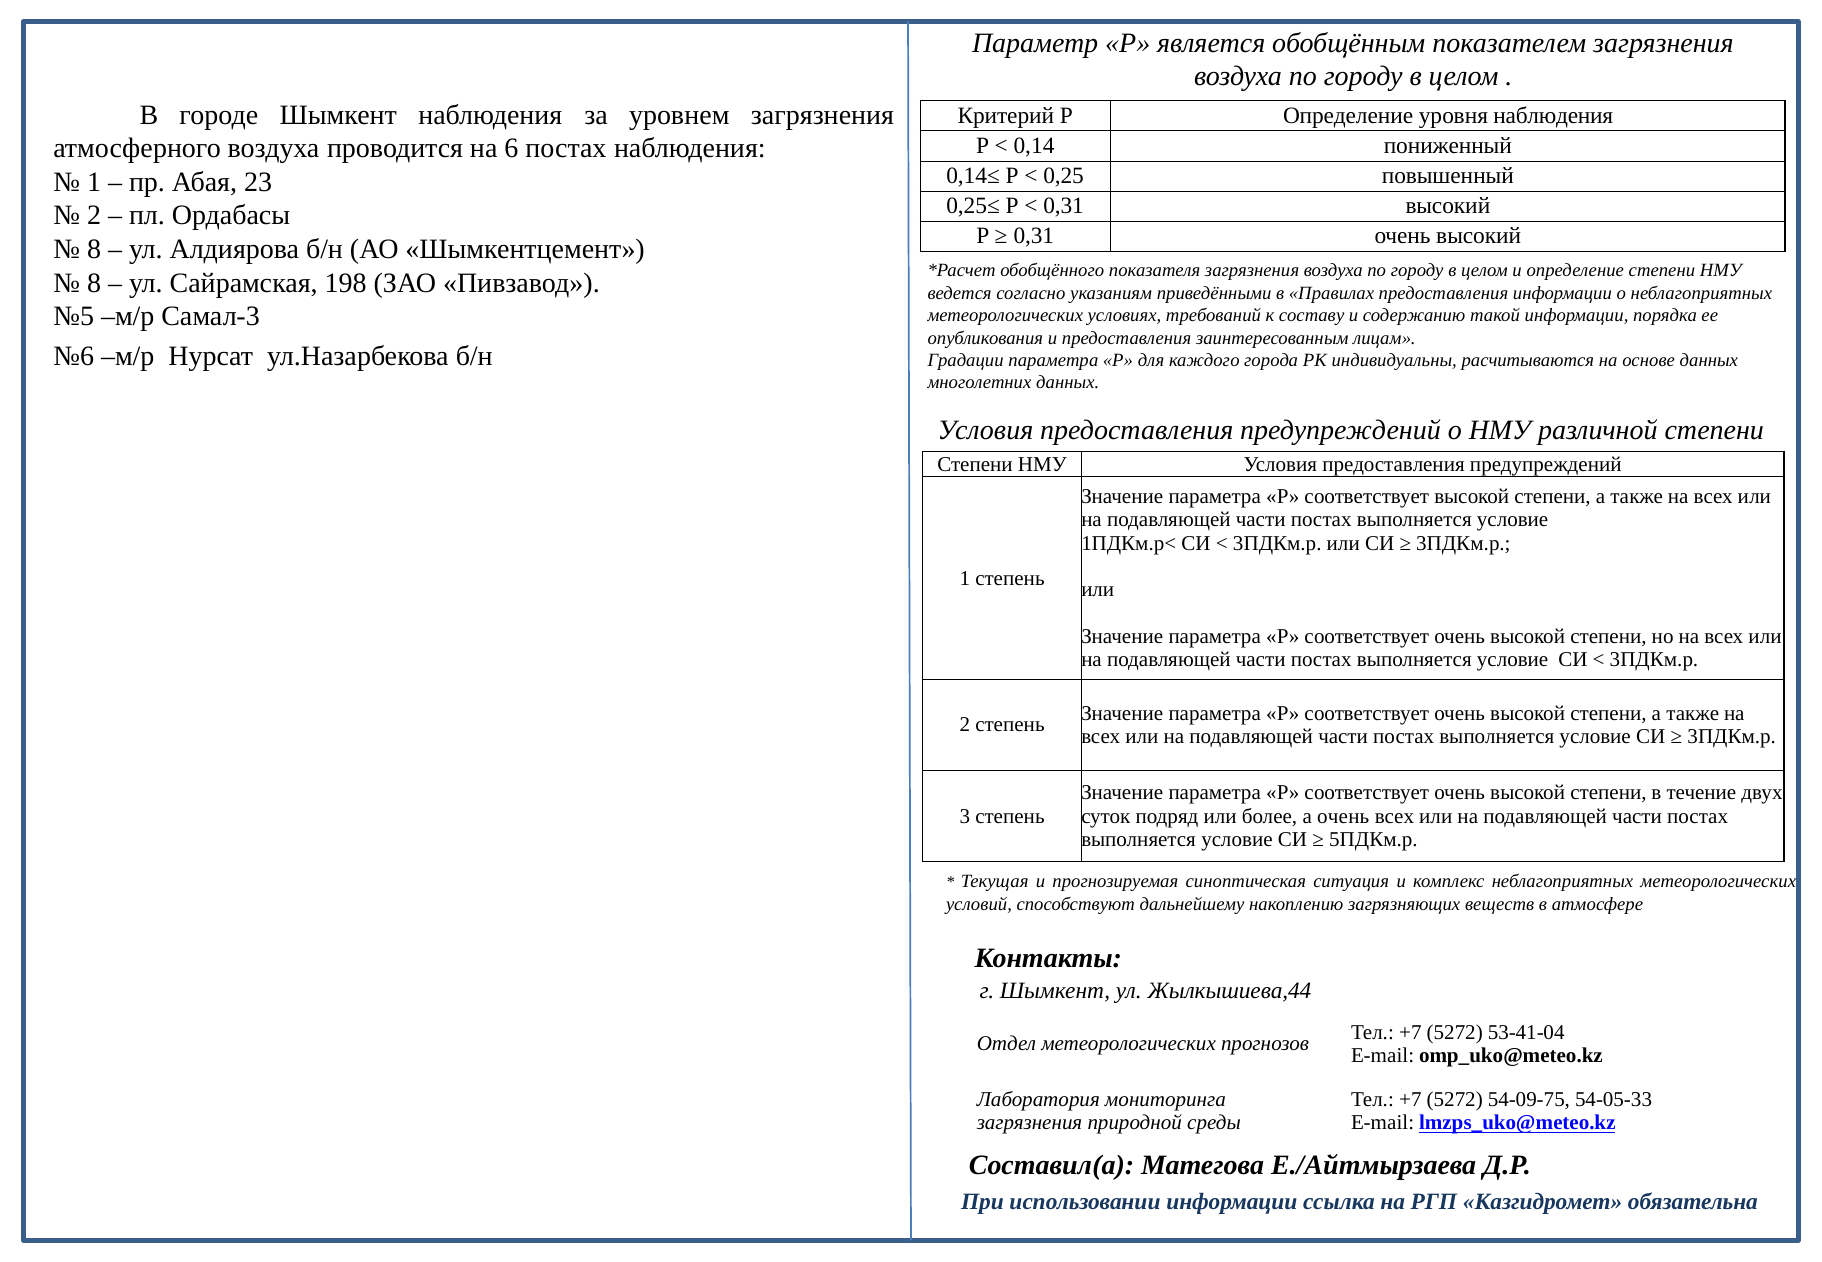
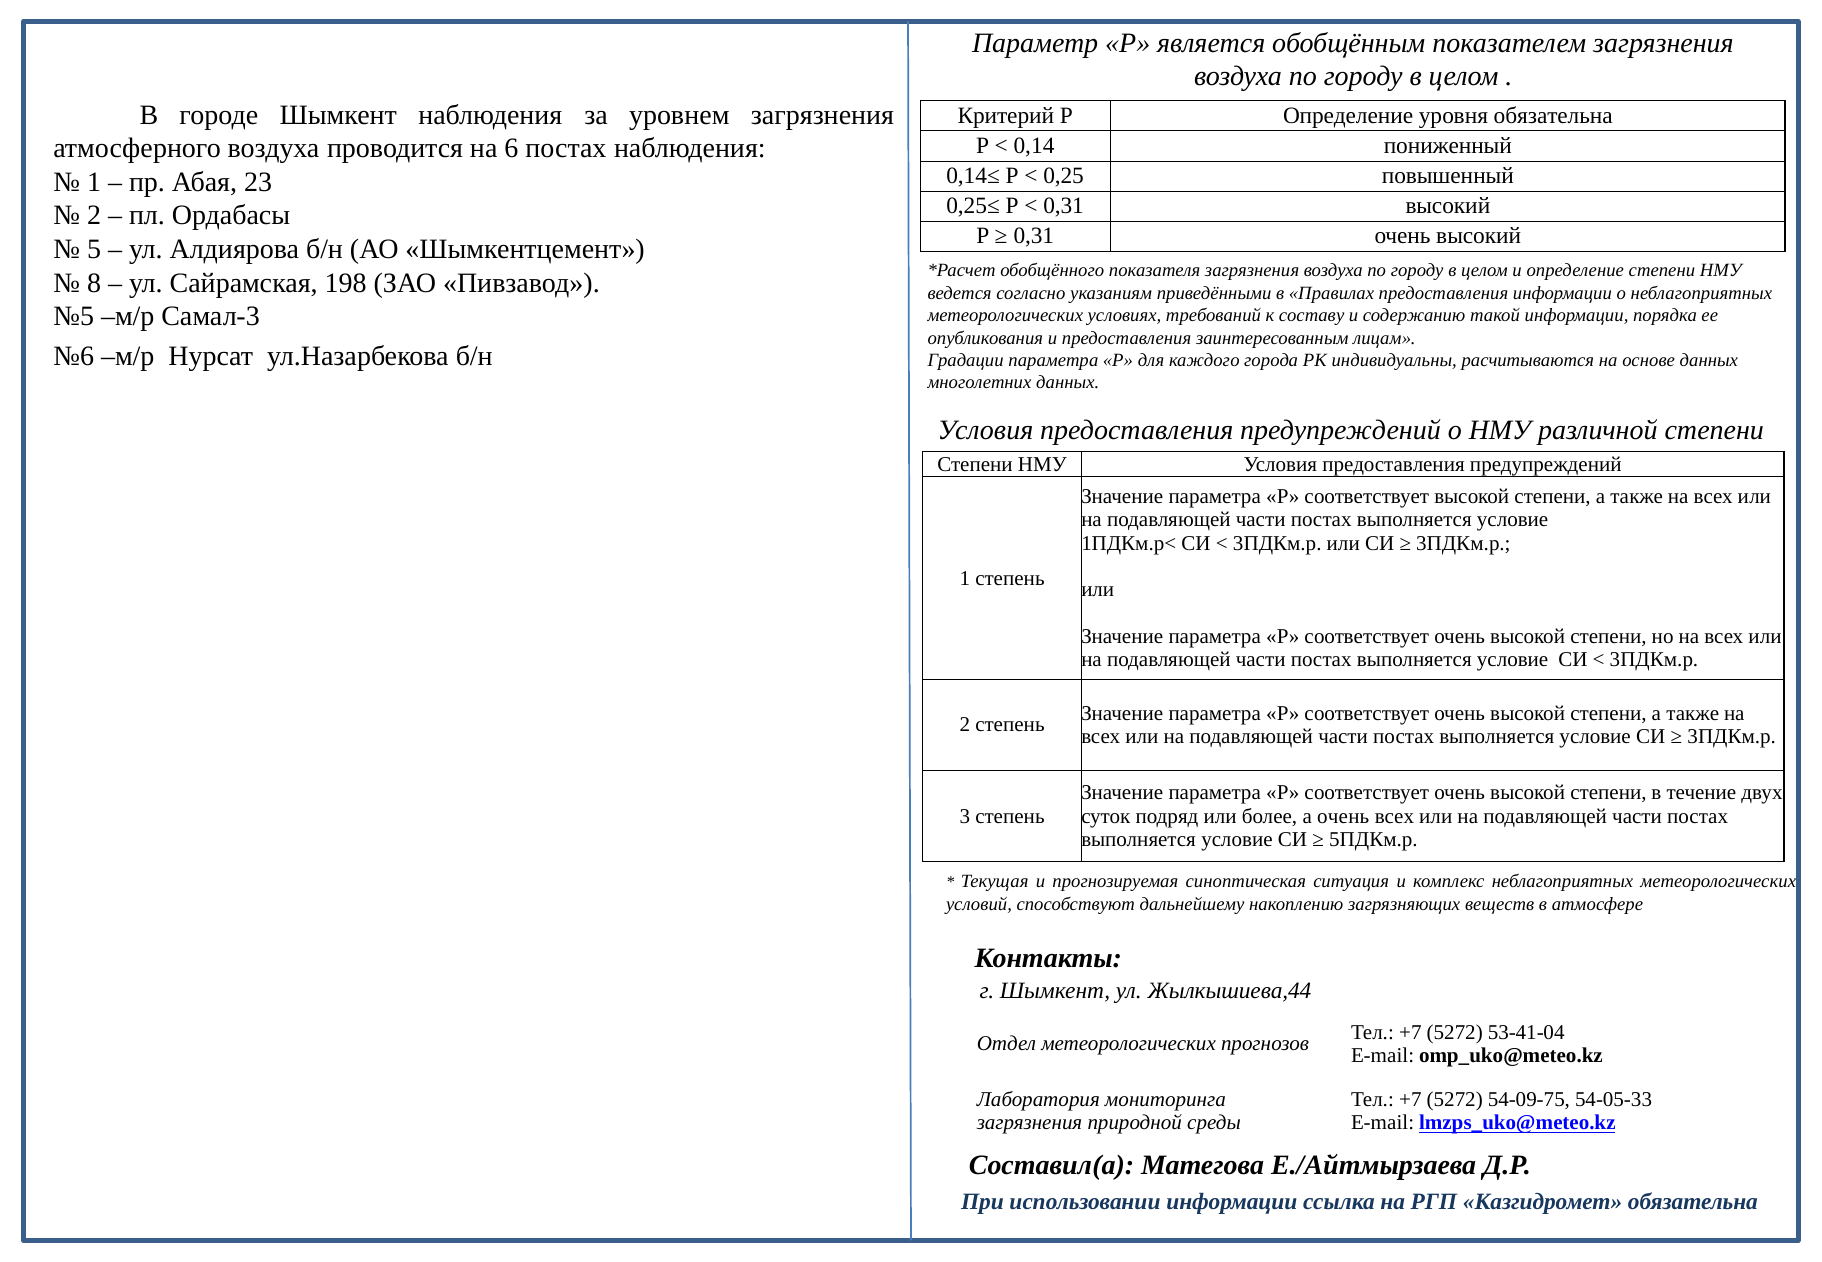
уровня наблюдения: наблюдения -> обязательна (1553, 116)
8: 8 -> 5 (94, 249)
